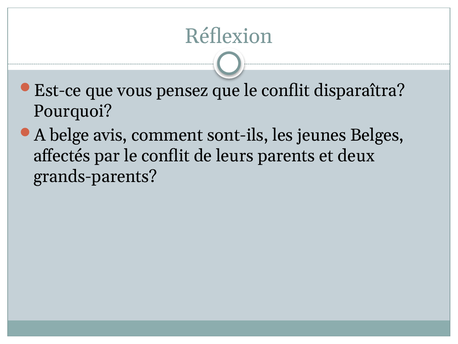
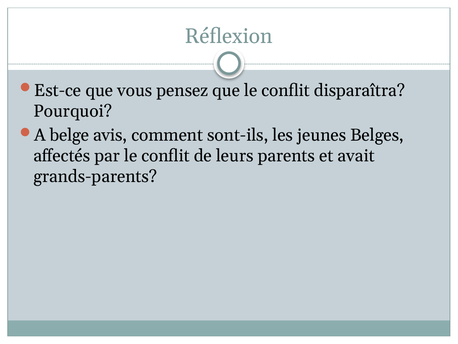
deux: deux -> avait (356, 156)
